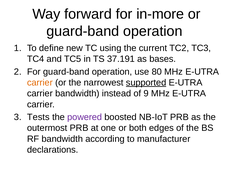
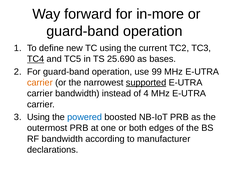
TC4 underline: none -> present (36, 59)
37.191: 37.191 -> 25.690 (121, 59)
80: 80 -> 99 (157, 72)
9: 9 -> 4 (146, 93)
Tests: Tests -> Using (38, 117)
powered colour: purple -> blue (85, 117)
